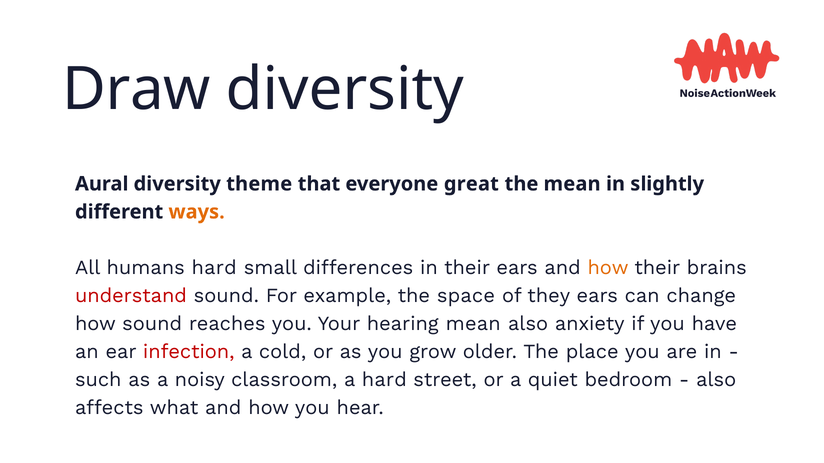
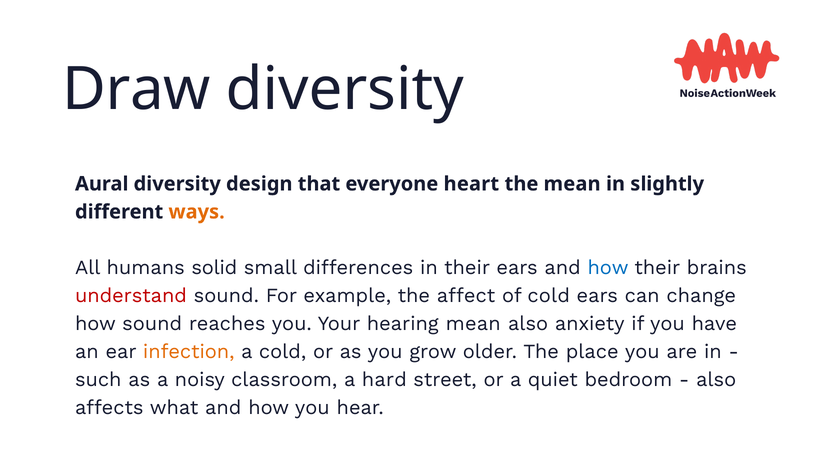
theme: theme -> design (259, 184)
great: great -> heart (471, 184)
humans hard: hard -> solid (214, 268)
how colour: orange -> blue (608, 268)
space: space -> affect (466, 296)
of they: they -> cold (549, 296)
infection colour: red -> orange (189, 352)
